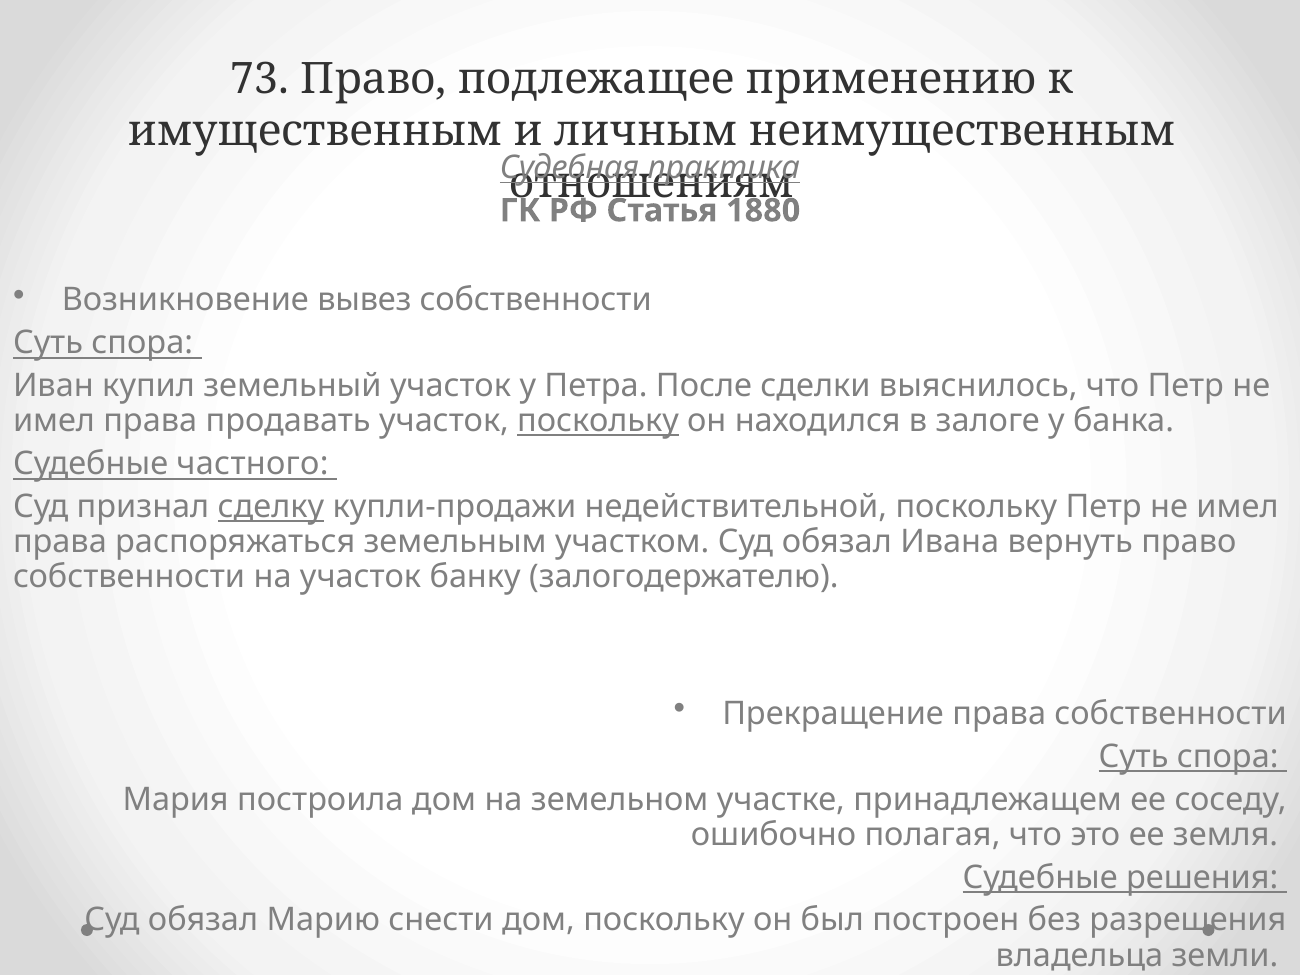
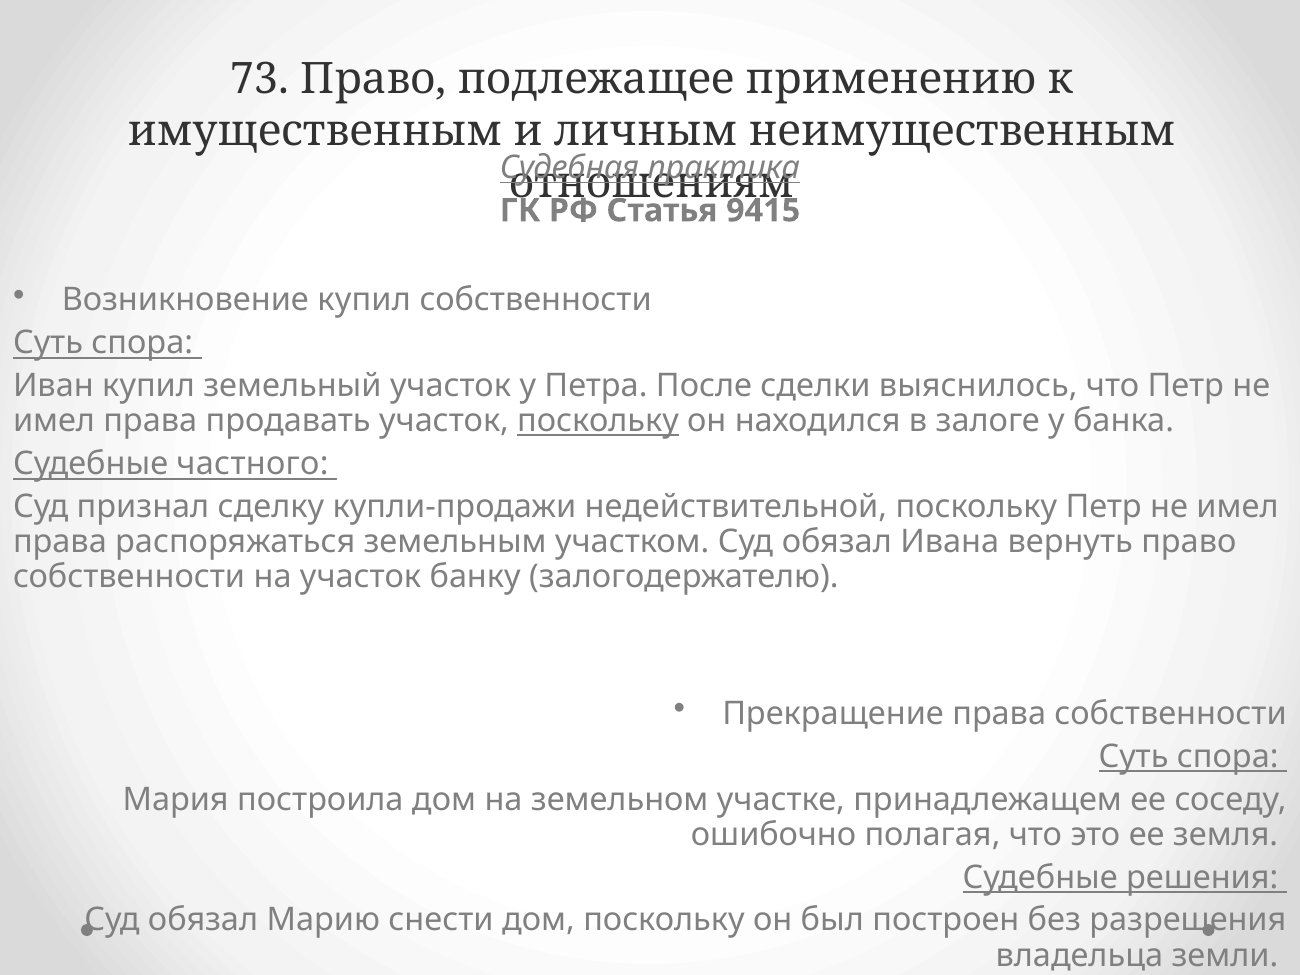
1880: 1880 -> 9415 (763, 211)
Возникновение вывез: вывез -> купил (364, 300)
сделку underline: present -> none (271, 507)
